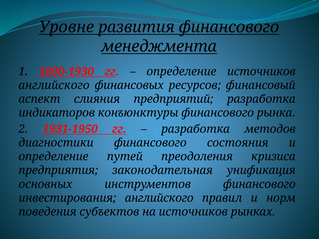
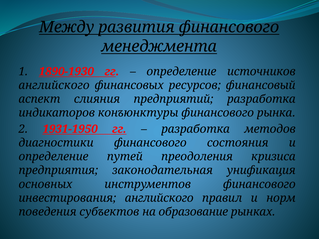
Уровне: Уровне -> Между (67, 27)
на источников: источников -> образование (193, 212)
